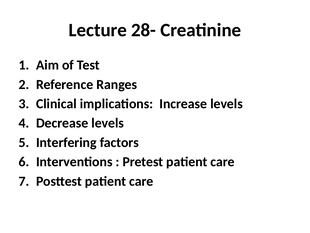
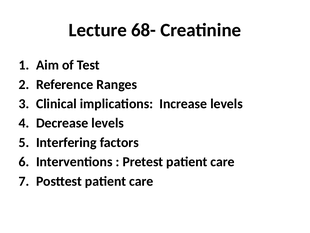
28-: 28- -> 68- (144, 30)
